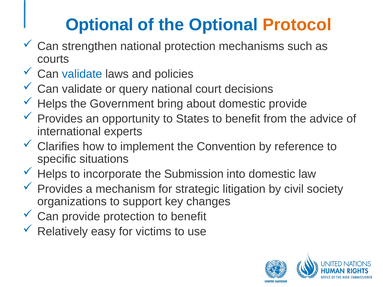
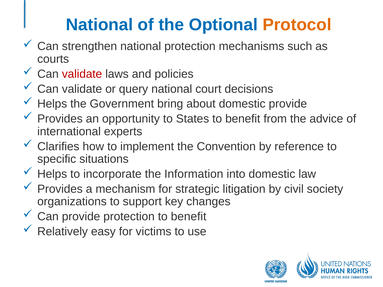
Optional: Optional -> National (99, 25)
validate colour: blue -> red (82, 74)
Submission: Submission -> Information (194, 174)
